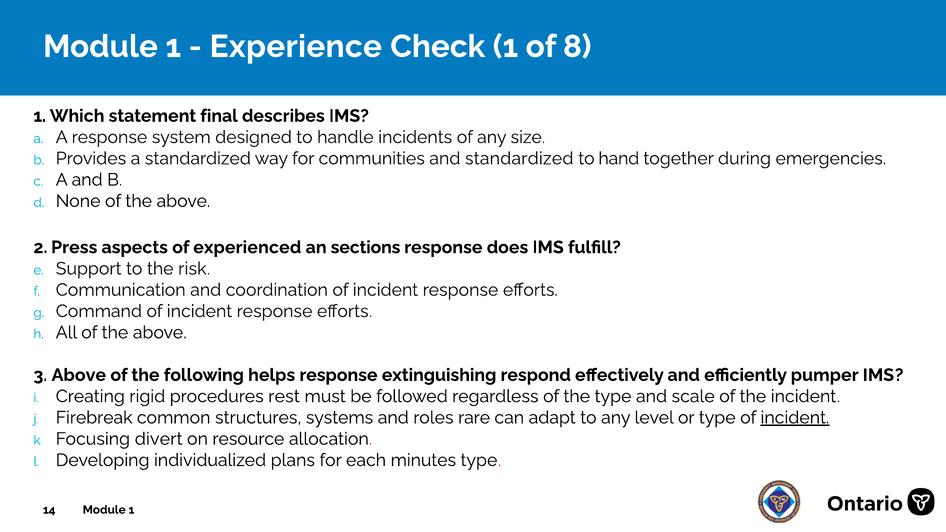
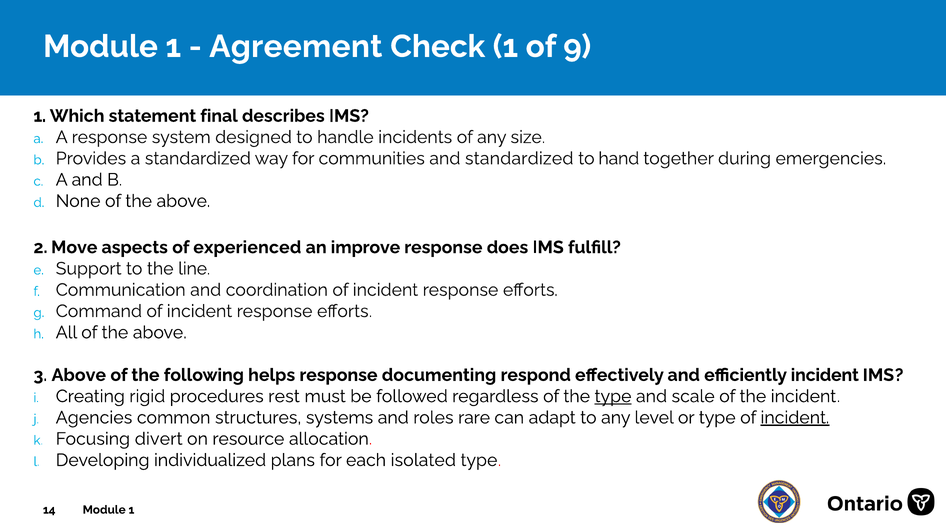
Experience: Experience -> Agreement (296, 47)
8: 8 -> 9 (577, 47)
Press: Press -> Move (74, 247)
sections: sections -> improve (366, 247)
risk: risk -> line (194, 269)
extinguishing: extinguishing -> documenting (439, 375)
efficiently pumper: pumper -> incident (825, 375)
type underline: none -> present (613, 396)
Firebreak: Firebreak -> Agencies (94, 418)
minutes: minutes -> isolated (423, 460)
